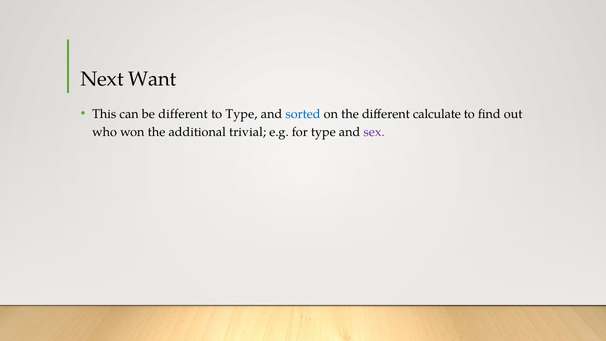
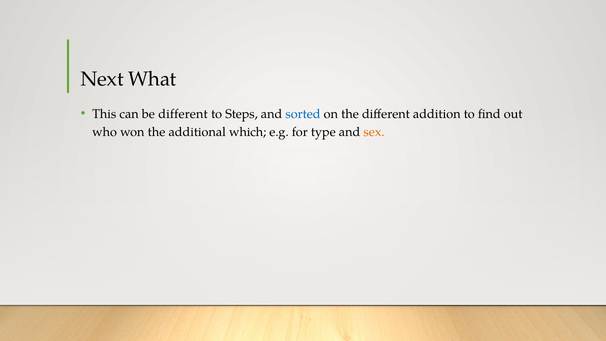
Want: Want -> What (153, 79)
to Type: Type -> Steps (242, 114)
calculate: calculate -> addition (437, 114)
trivial: trivial -> which (248, 132)
sex colour: purple -> orange (374, 132)
